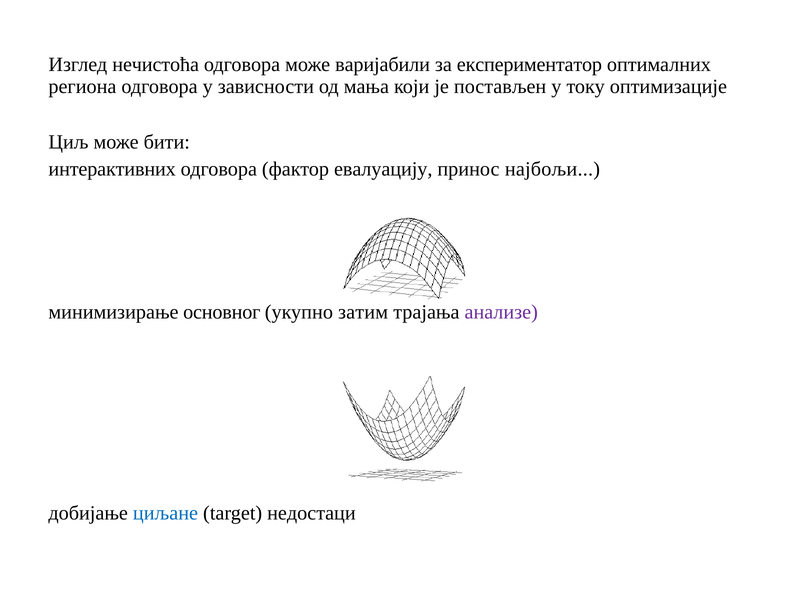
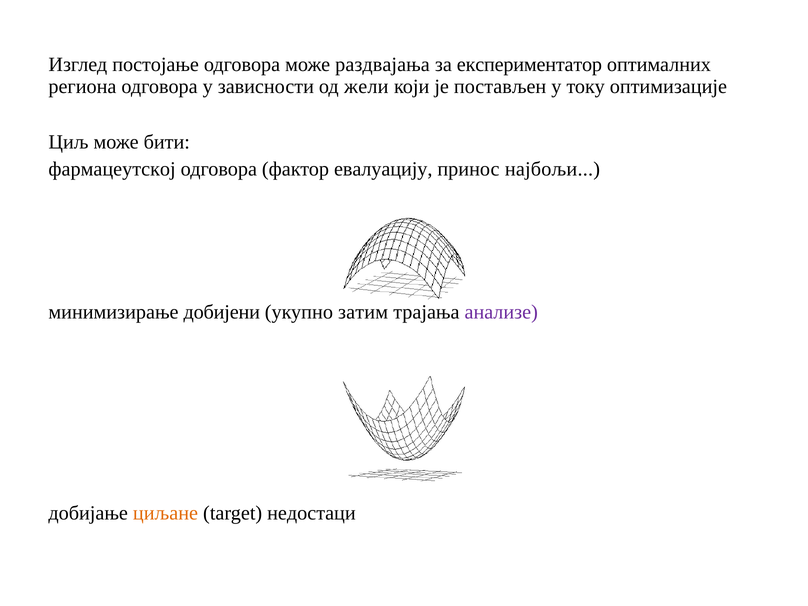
нечистоћа: нечистоћа -> постојање (156, 65)
варијабили: варијабили -> раздвајања (383, 65)
мања: мања -> жели (366, 87)
интерактивних: интерактивних -> фармацеутској (112, 169)
основног: основног -> добијени (222, 312)
циљане colour: blue -> orange (166, 513)
